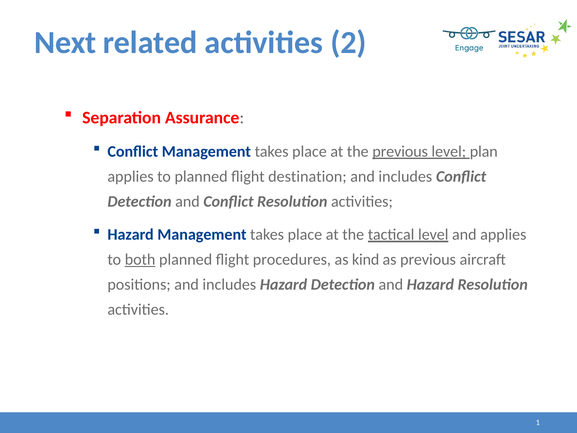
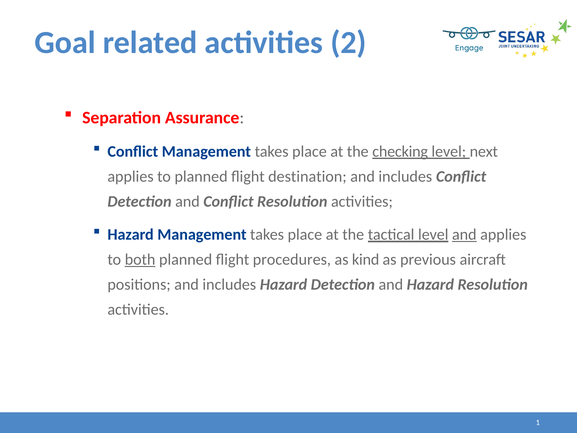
Next: Next -> Goal (65, 42)
the previous: previous -> checking (400, 151)
plan: plan -> next (484, 151)
and underline: none -> present (464, 234)
